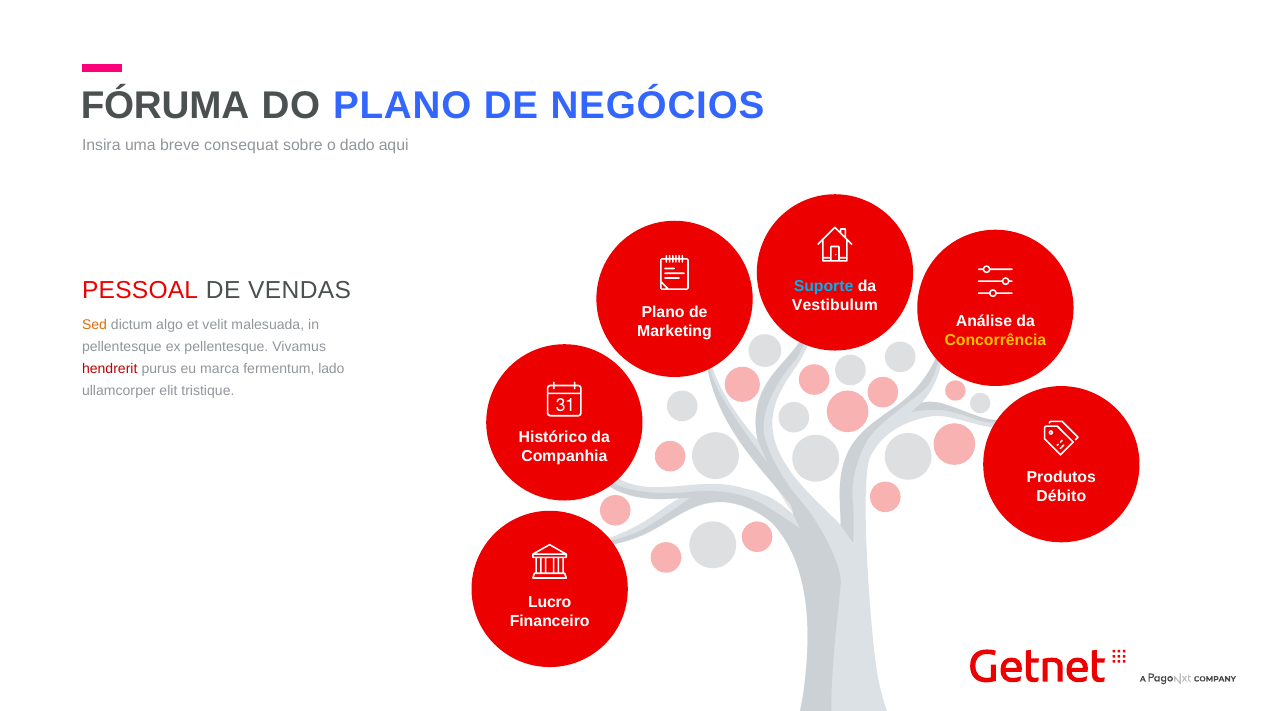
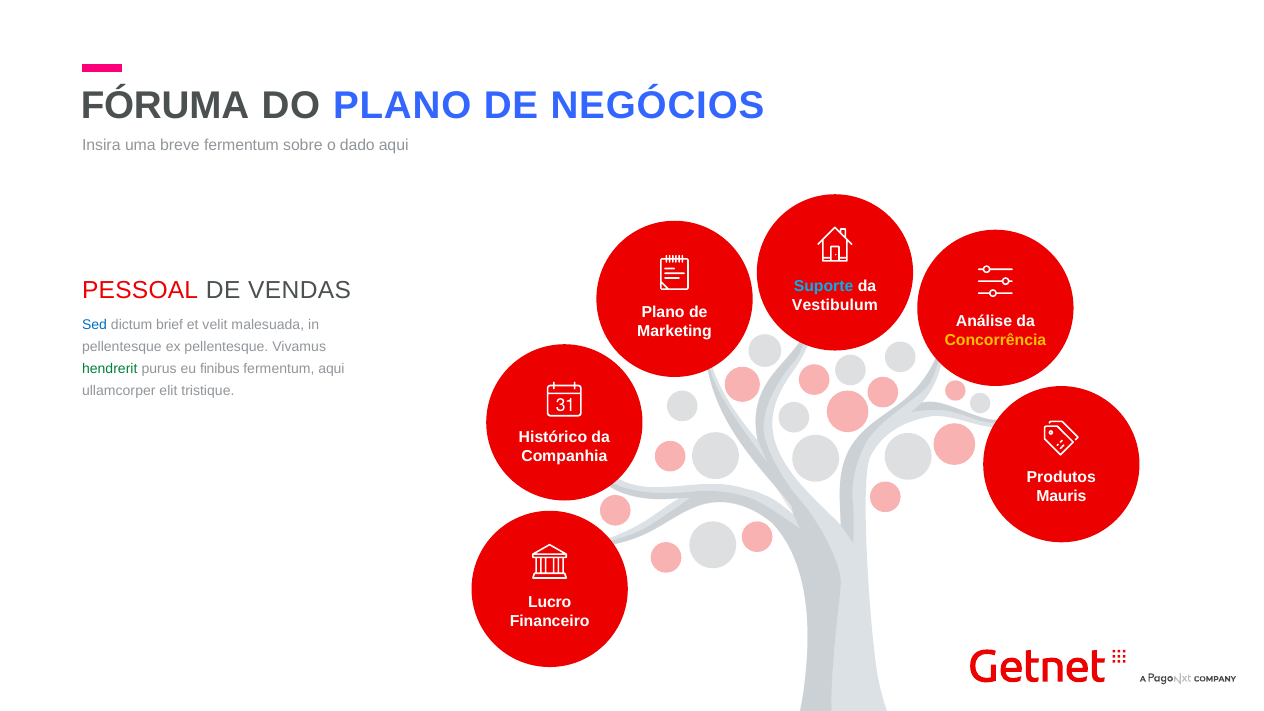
breve consequat: consequat -> fermentum (241, 145)
Sed colour: orange -> blue (95, 325)
algo: algo -> brief (170, 325)
hendrerit colour: red -> green (110, 369)
marca: marca -> finibus (220, 369)
fermentum lado: lado -> aqui (331, 369)
Débito: Débito -> Mauris (1061, 497)
